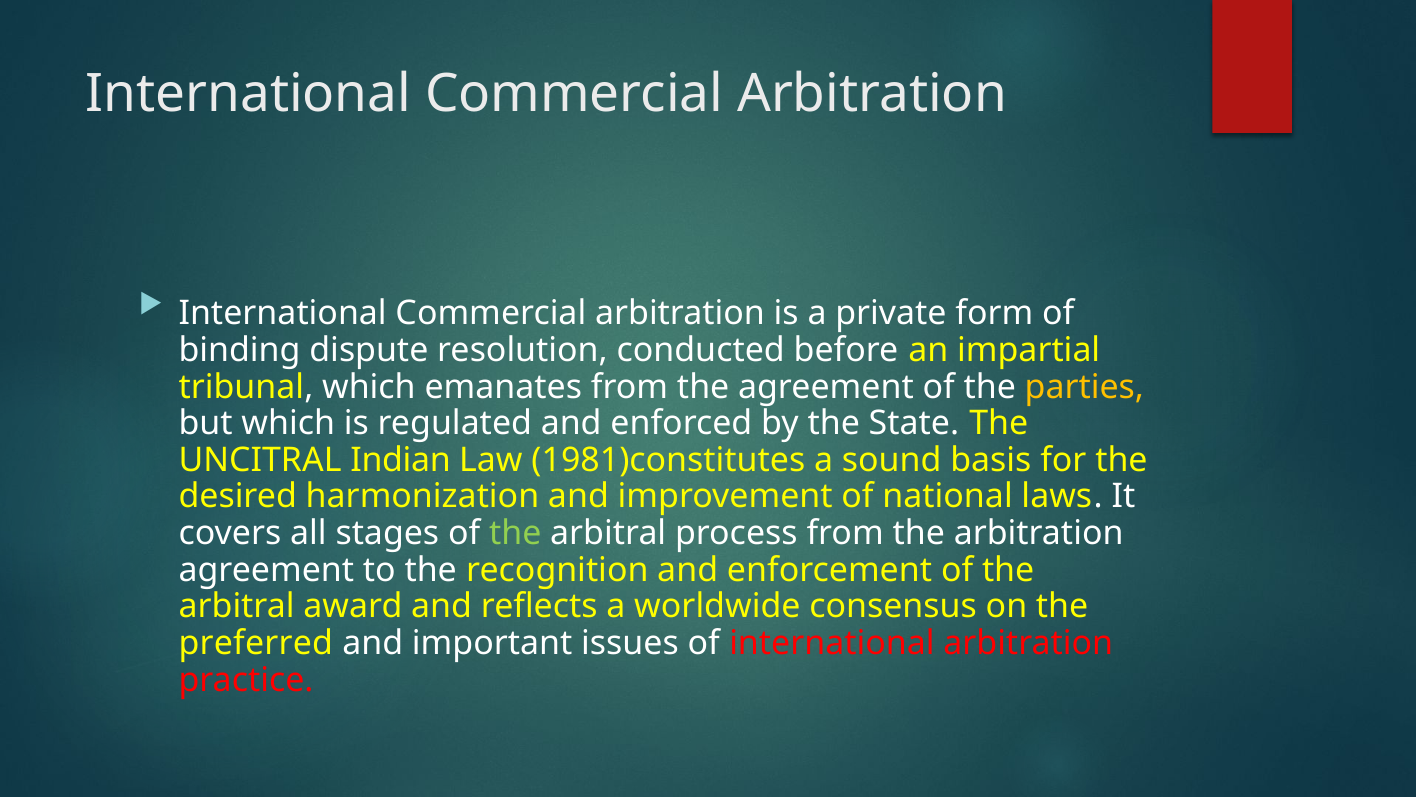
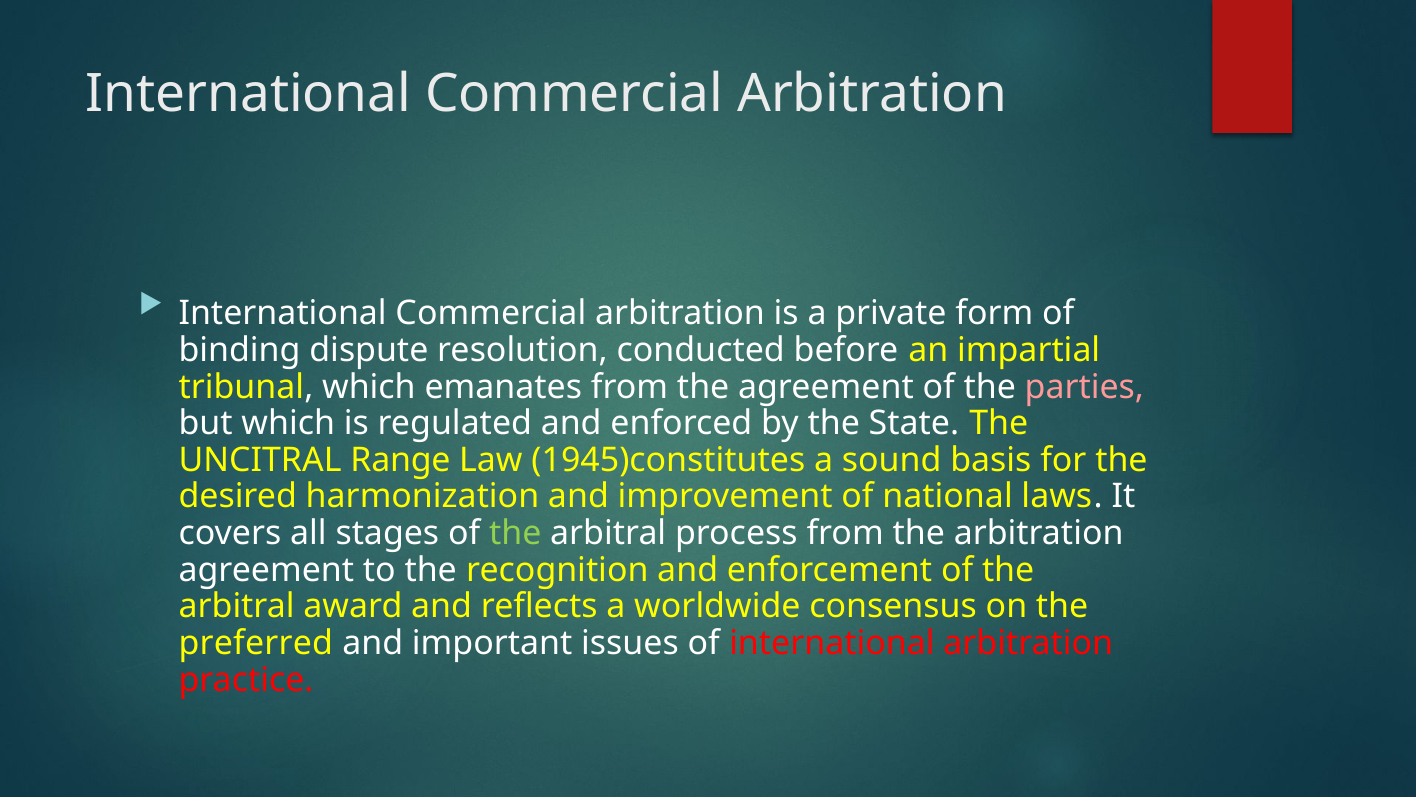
parties colour: yellow -> pink (1084, 387)
Indian: Indian -> Range (400, 460)
1981)constitutes: 1981)constitutes -> 1945)constitutes (668, 460)
